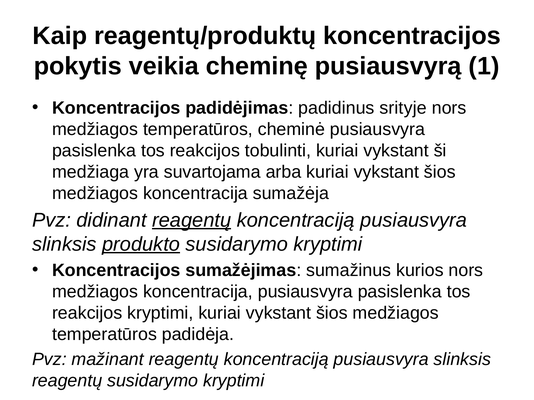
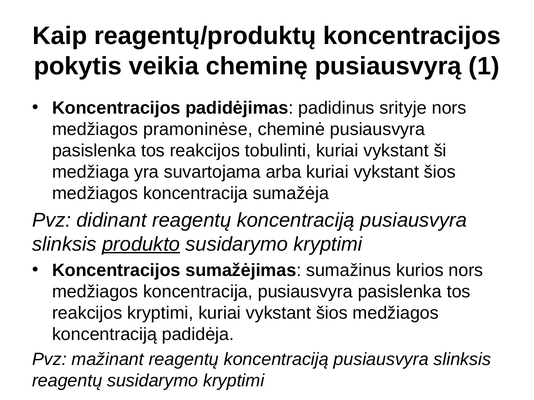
temperatūros: temperatūros -> pramoninėse (198, 129)
reagentų underline: present -> none (192, 220)
temperatūros: temperatūros -> koncentraciją (105, 335)
